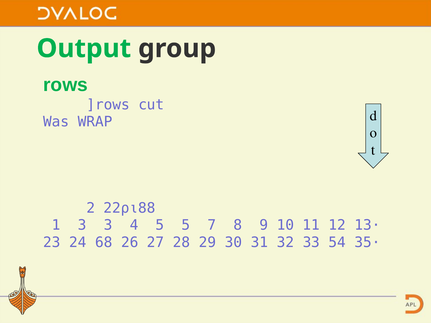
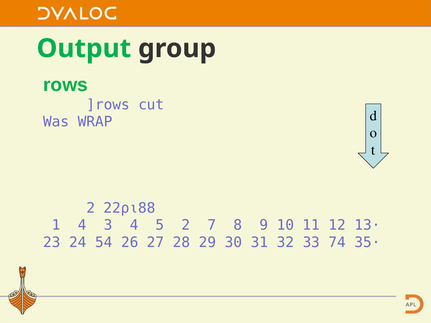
1 3: 3 -> 4 (82, 225)
5 5: 5 -> 2 (186, 225)
68: 68 -> 54 (104, 243)
54: 54 -> 74 (337, 243)
